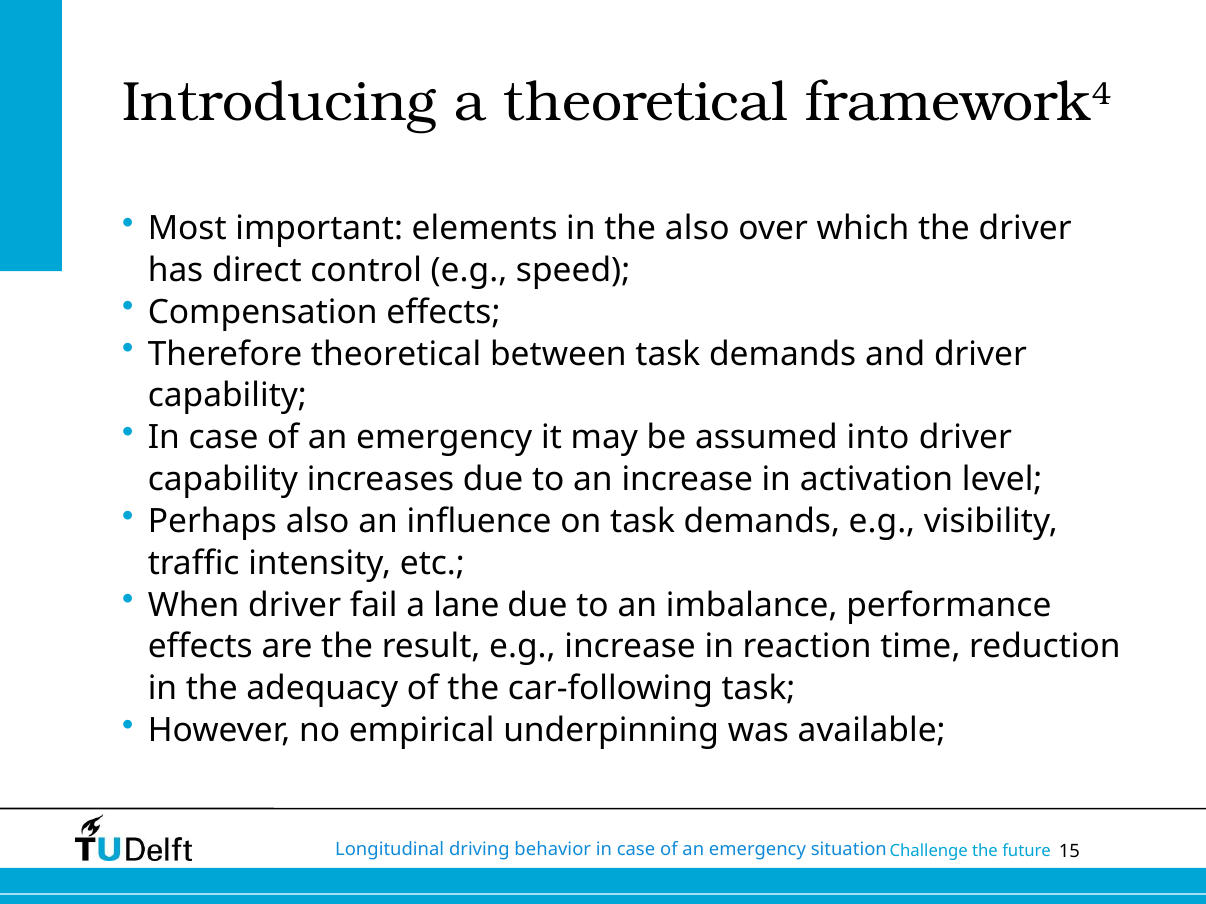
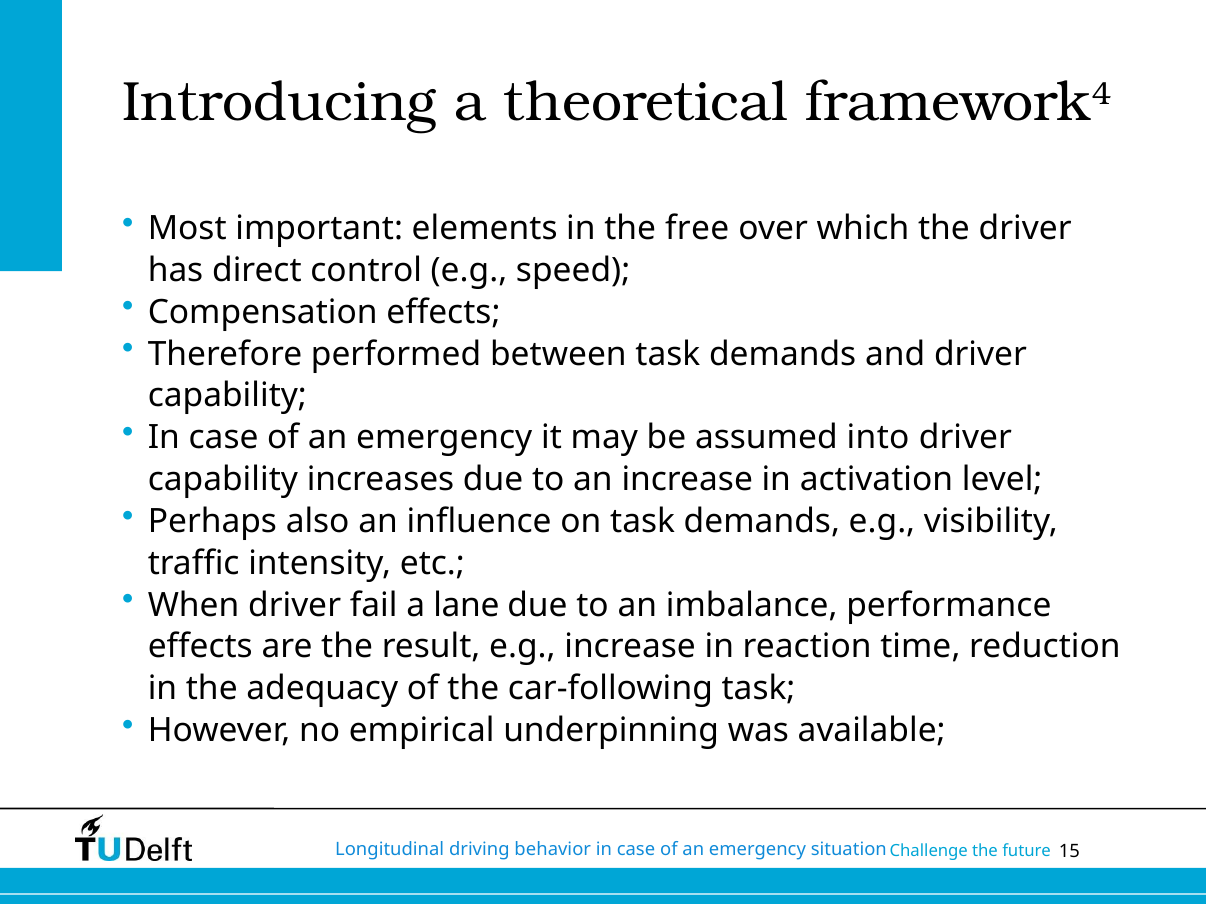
the also: also -> free (697, 229)
Therefore theoretical: theoretical -> performed (396, 354)
